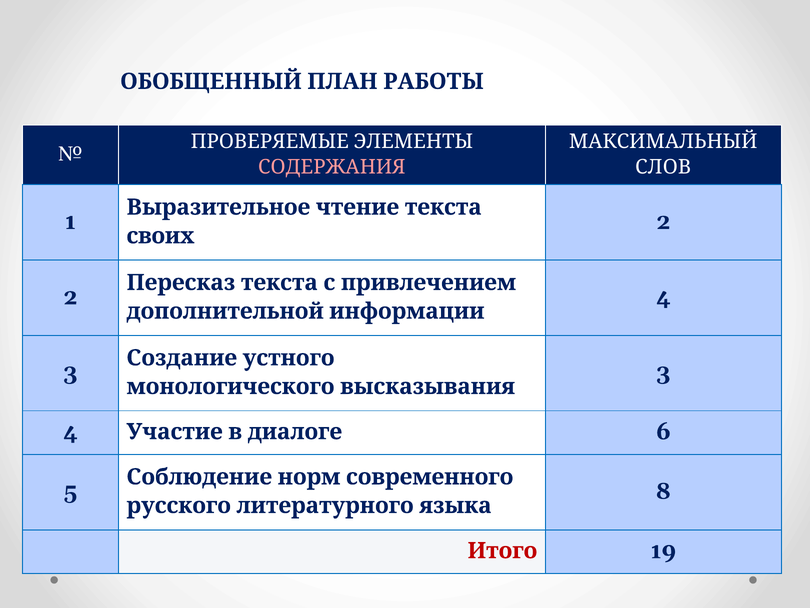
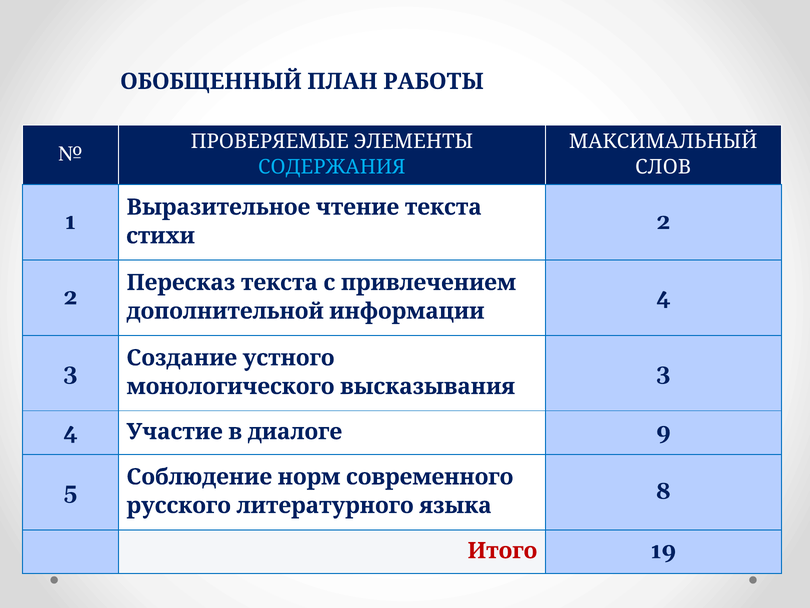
СОДЕРЖАНИЯ colour: pink -> light blue (332, 167)
своих: своих -> стихи (161, 236)
6: 6 -> 9 (663, 431)
